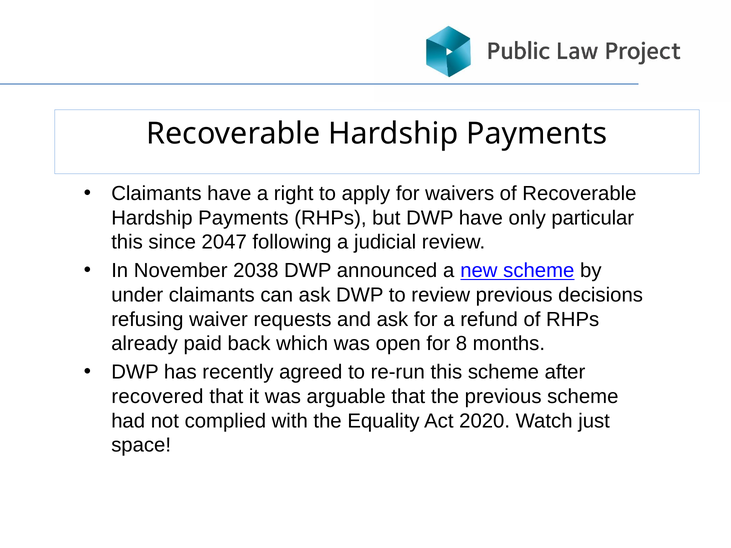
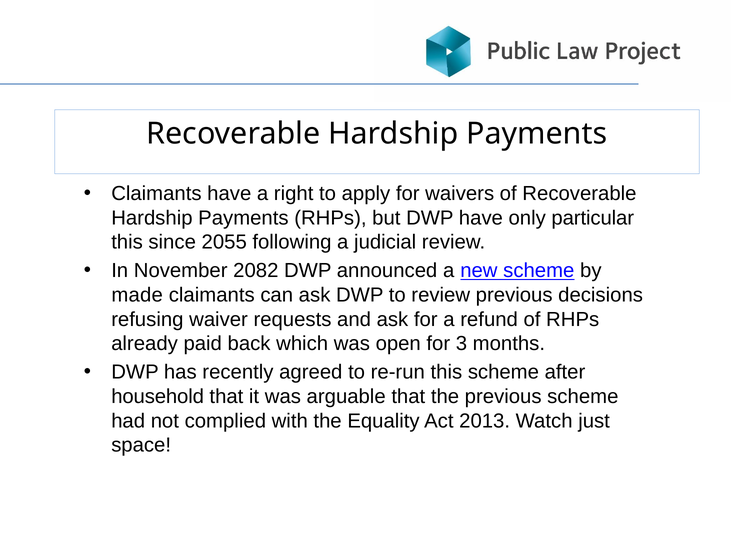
2047: 2047 -> 2055 (224, 242)
2038: 2038 -> 2082 (256, 271)
under: under -> made (137, 295)
8: 8 -> 3 (461, 344)
recovered: recovered -> household (158, 397)
2020: 2020 -> 2013 (485, 421)
